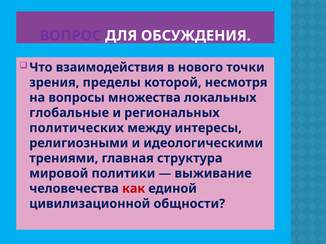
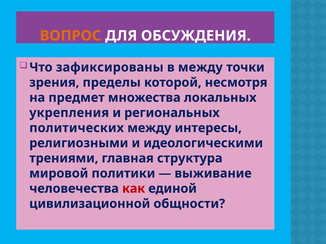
ВОПРОС colour: purple -> orange (70, 36)
взаимодействия: взаимодействия -> зафиксированы (110, 67)
в нового: нового -> между (200, 67)
вопросы: вопросы -> предмет (77, 98)
глобальные: глобальные -> укрепления (69, 113)
